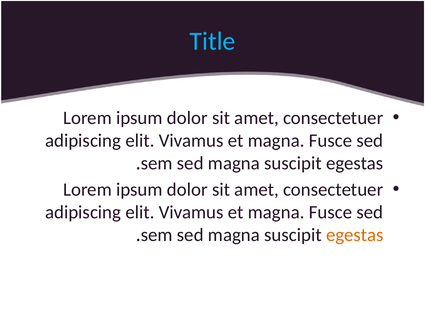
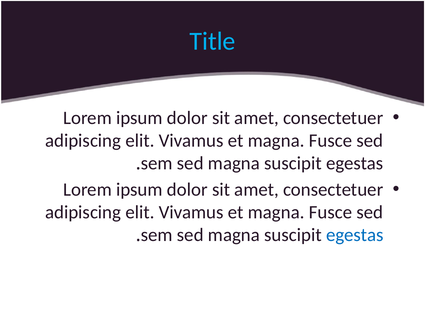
egestas colour: orange -> blue (355, 235)
